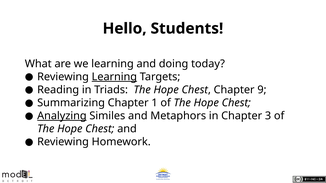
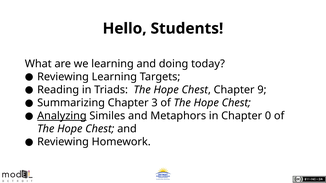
Learning underline: present -> none (114, 77)
1: 1 -> 3 (155, 103)
3: 3 -> 0 (268, 116)
